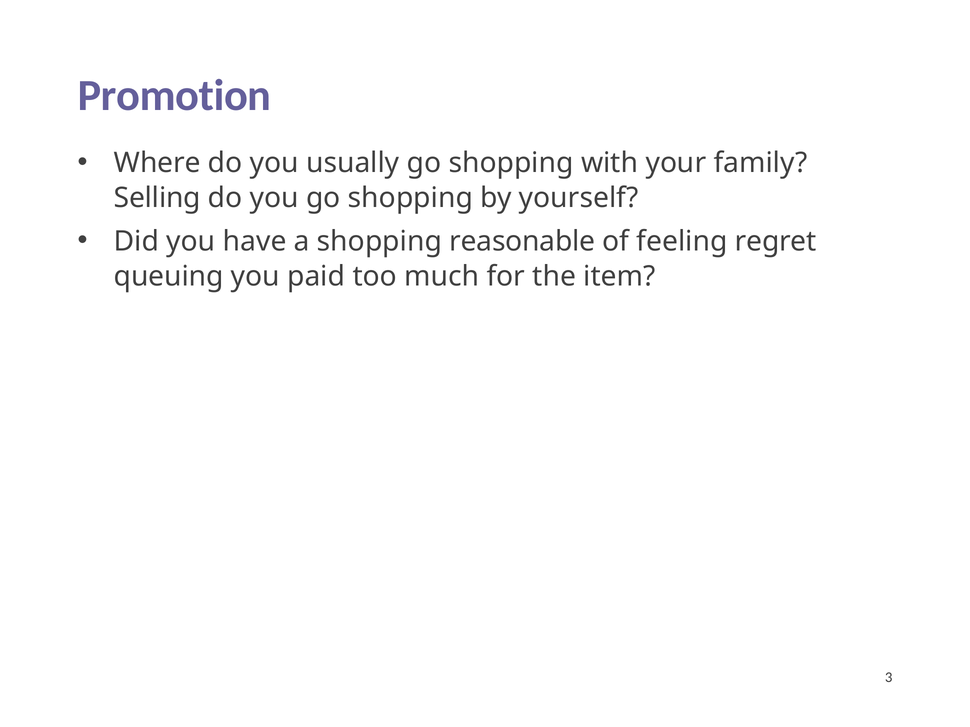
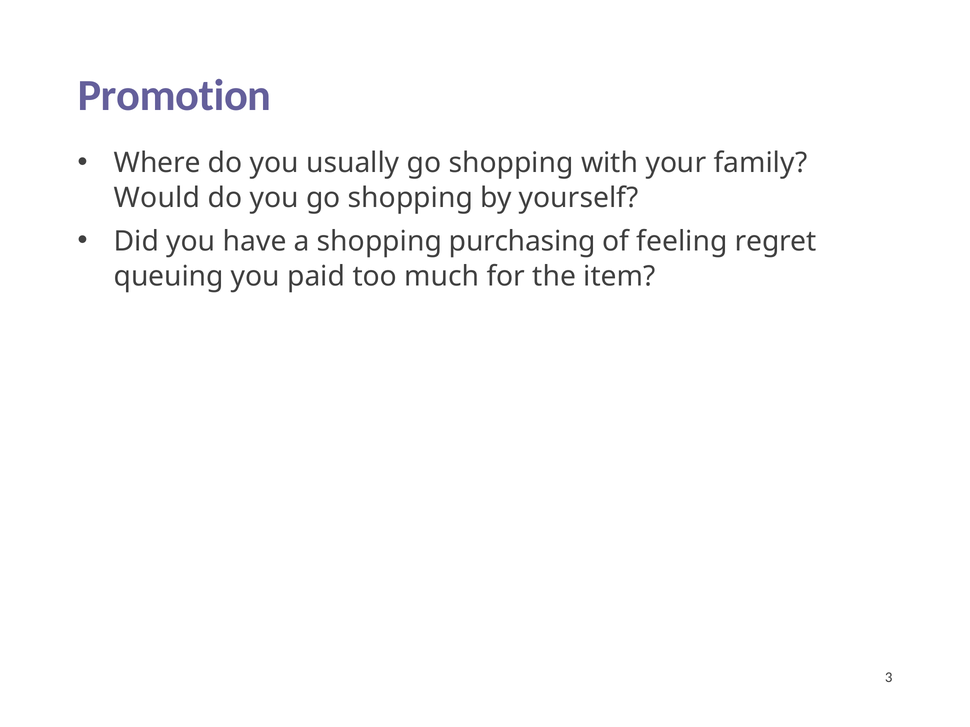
Selling: Selling -> Would (157, 198)
reasonable: reasonable -> purchasing (522, 241)
